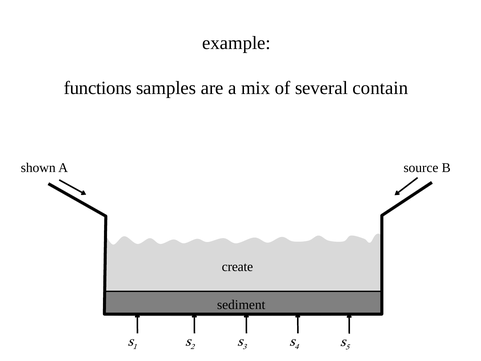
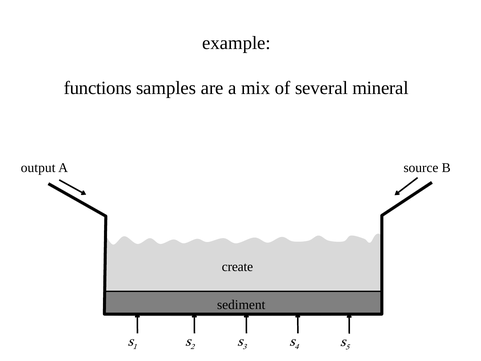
contain: contain -> mineral (381, 88)
shown: shown -> output (38, 168)
